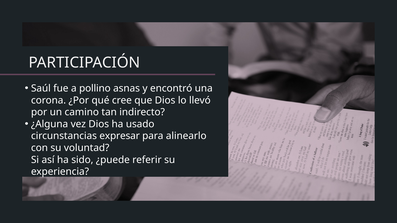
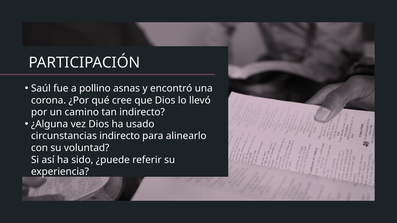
circunstancias expresar: expresar -> indirecto (120, 136)
